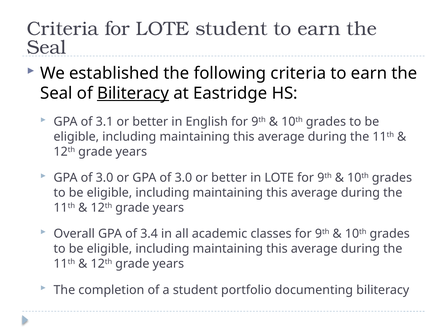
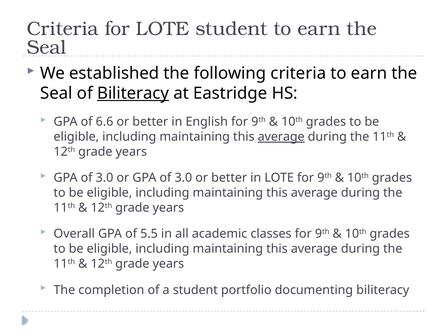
3.1: 3.1 -> 6.6 (105, 122)
average underline: none -> present (281, 136)
3.4: 3.4 -> 5.5 (149, 233)
